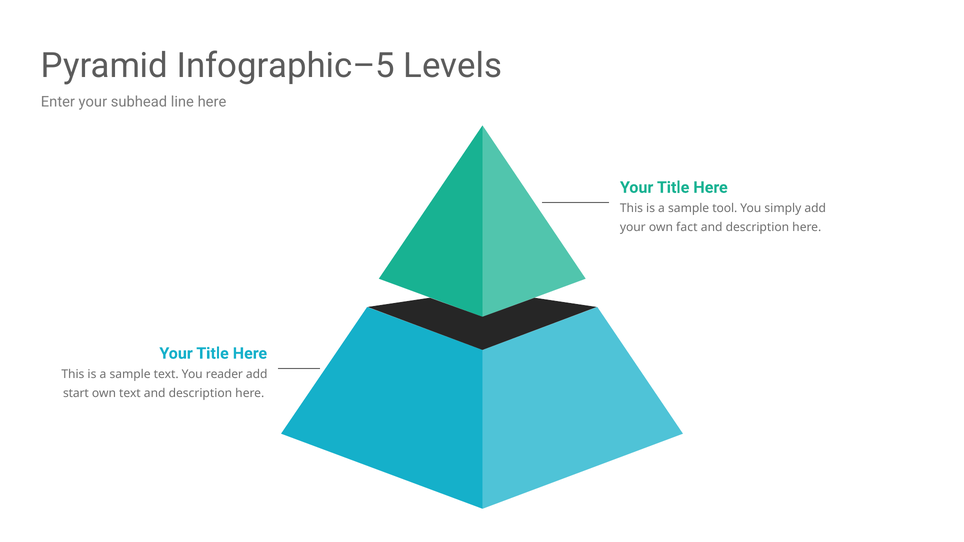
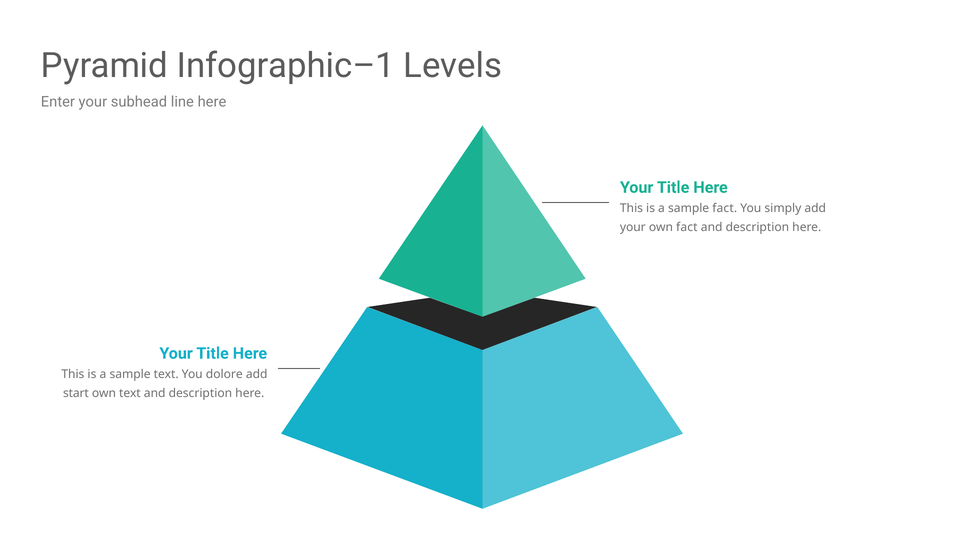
Infographic–5: Infographic–5 -> Infographic–1 (286, 66)
sample tool: tool -> fact (725, 209)
reader: reader -> dolore (224, 375)
